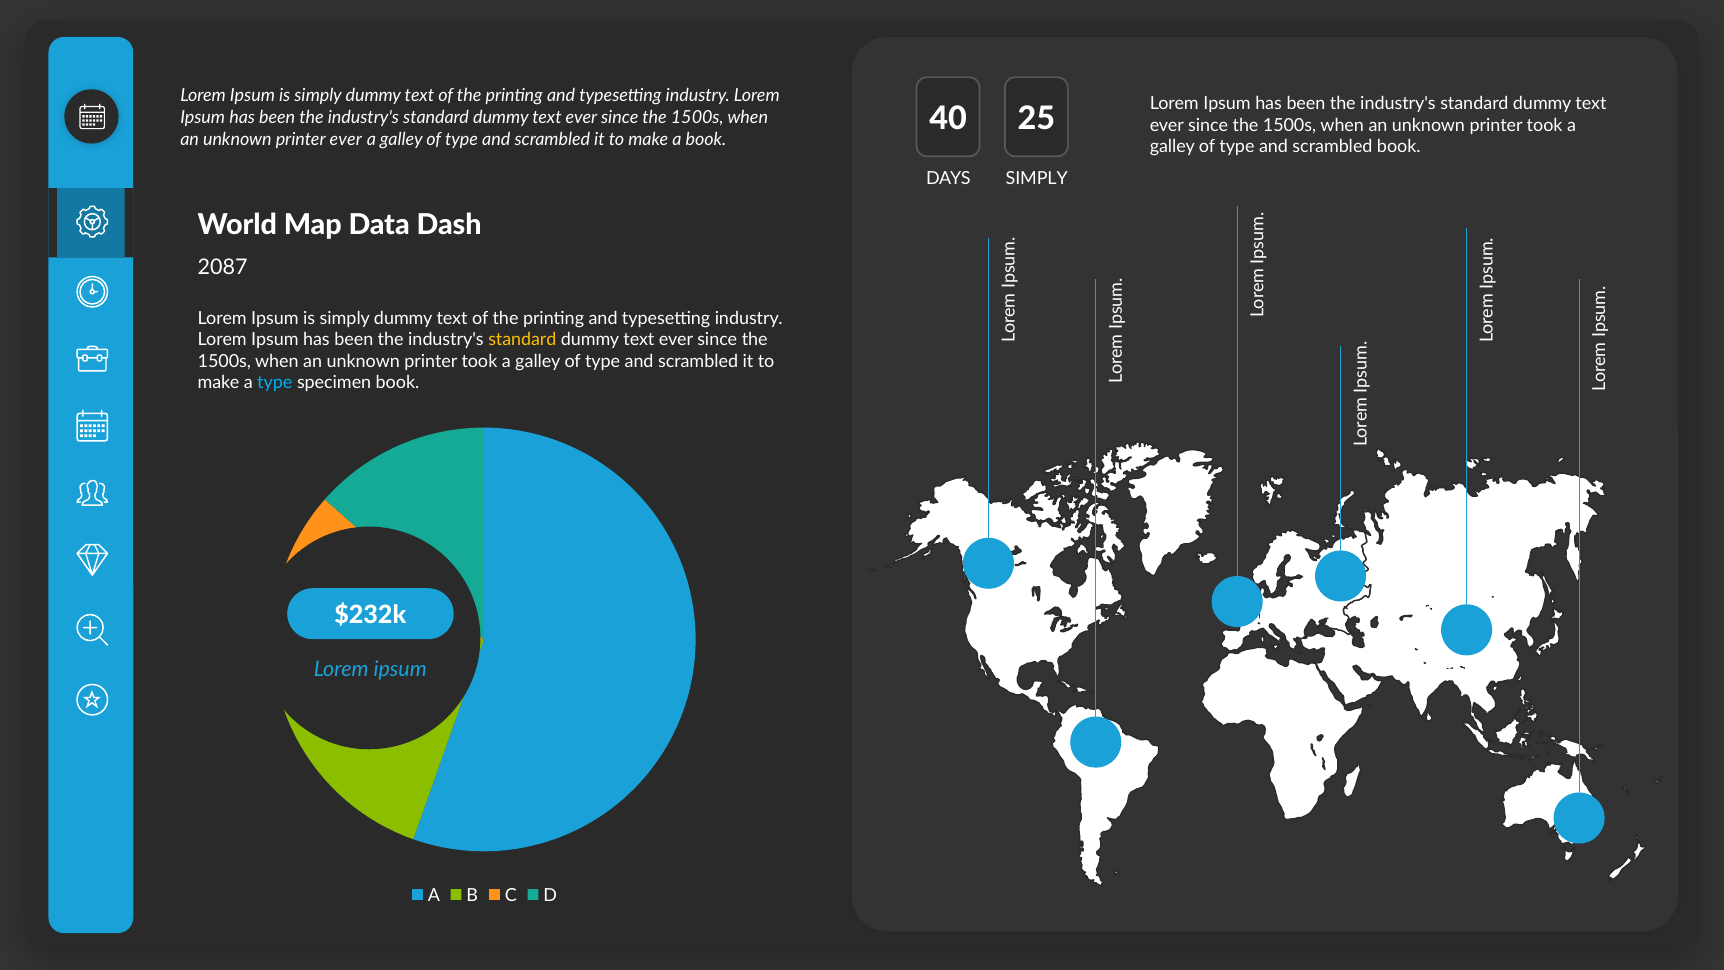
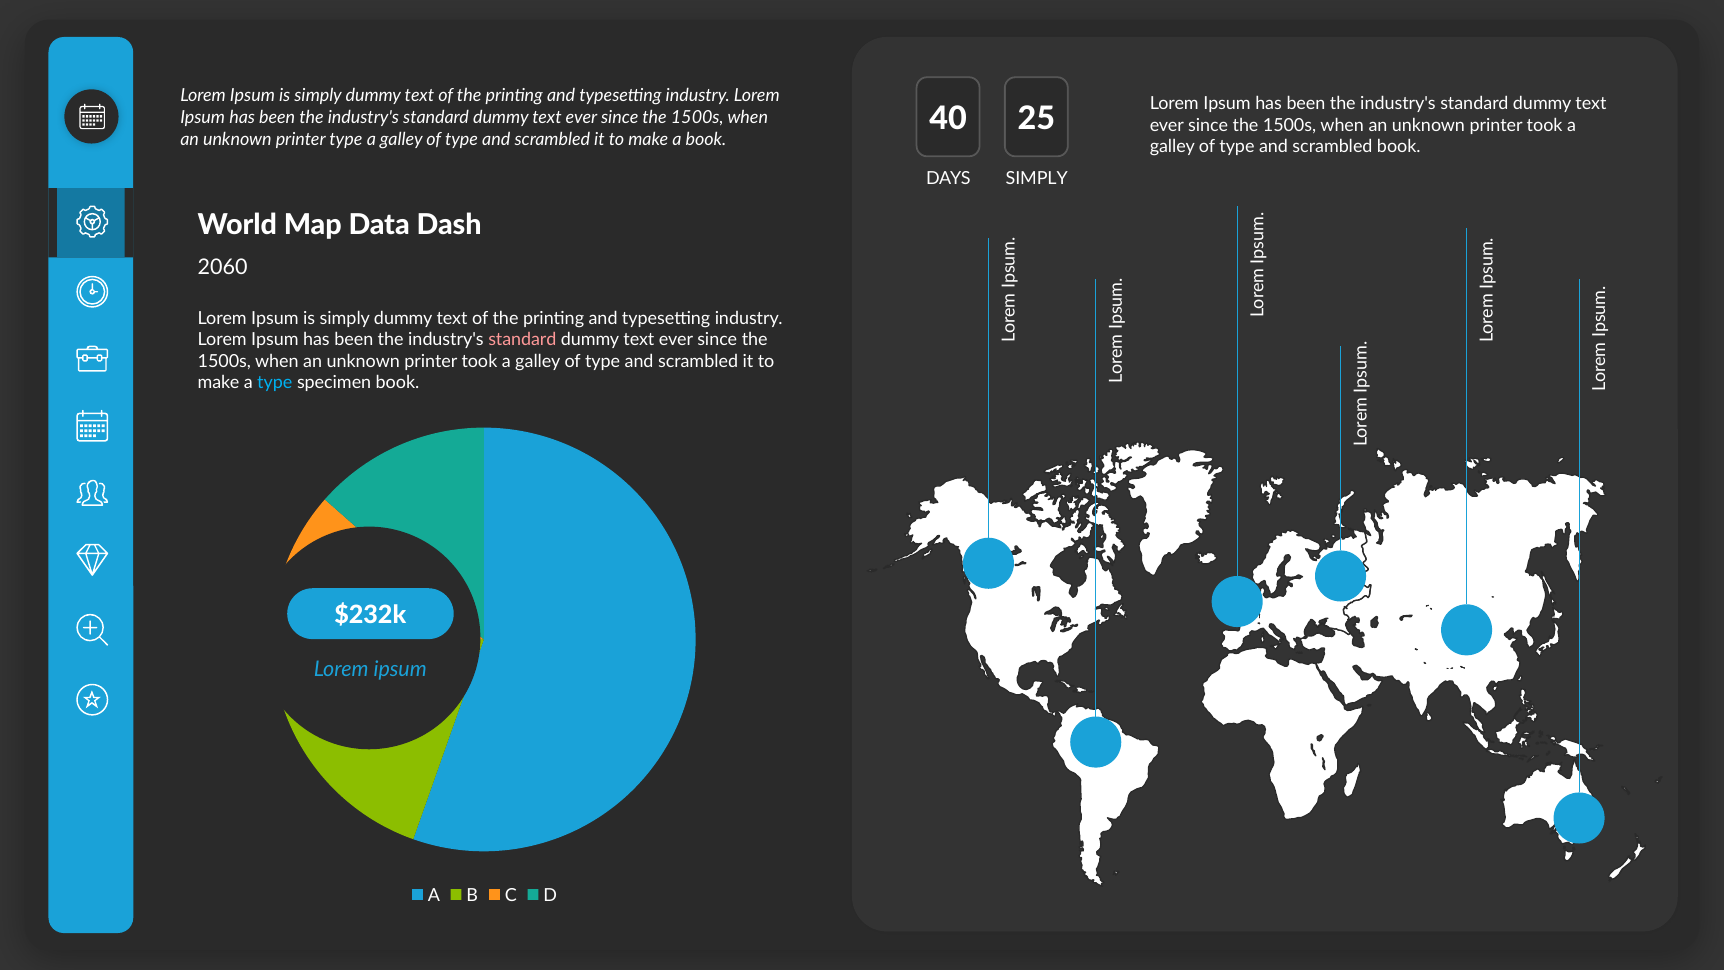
printer ever: ever -> type (346, 139)
2087: 2087 -> 2060 (223, 268)
standard colour: yellow -> pink (522, 340)
